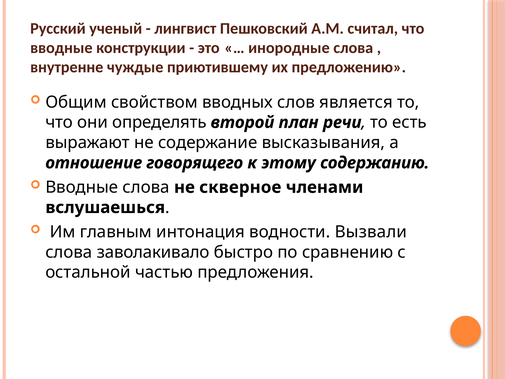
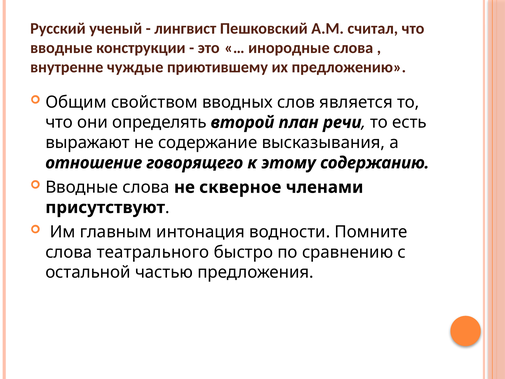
вслушаешься: вслушаешься -> присутствуют (105, 207)
Вызвали: Вызвали -> Помните (371, 232)
заволакивало: заволакивало -> театрального (153, 252)
